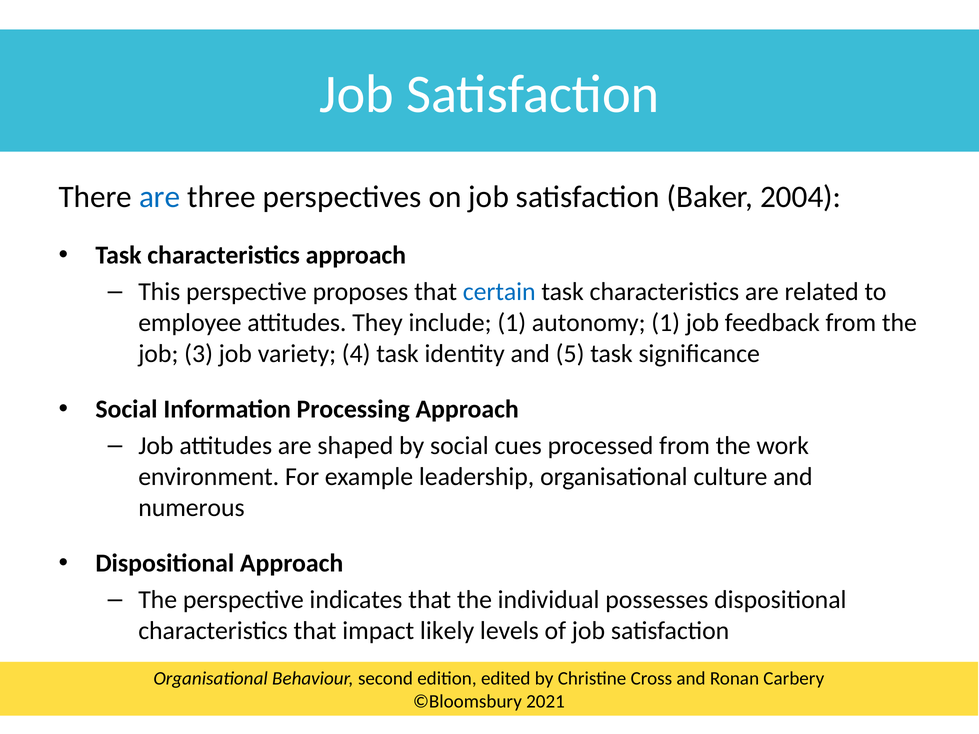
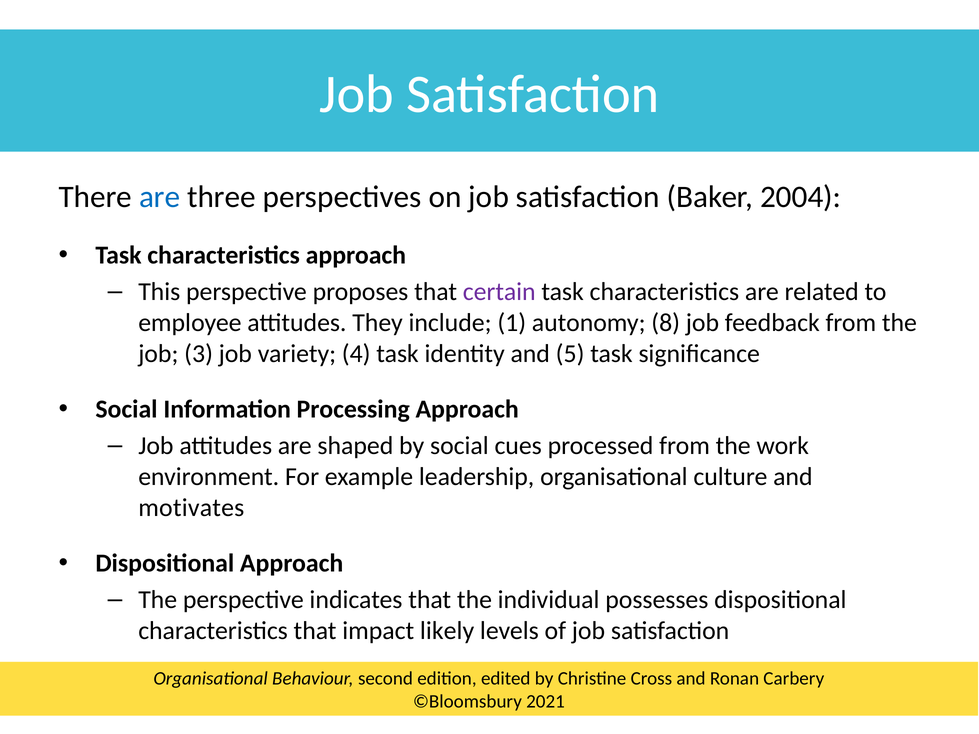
certain colour: blue -> purple (499, 292)
autonomy 1: 1 -> 8 (666, 323)
numerous: numerous -> motivates (191, 508)
